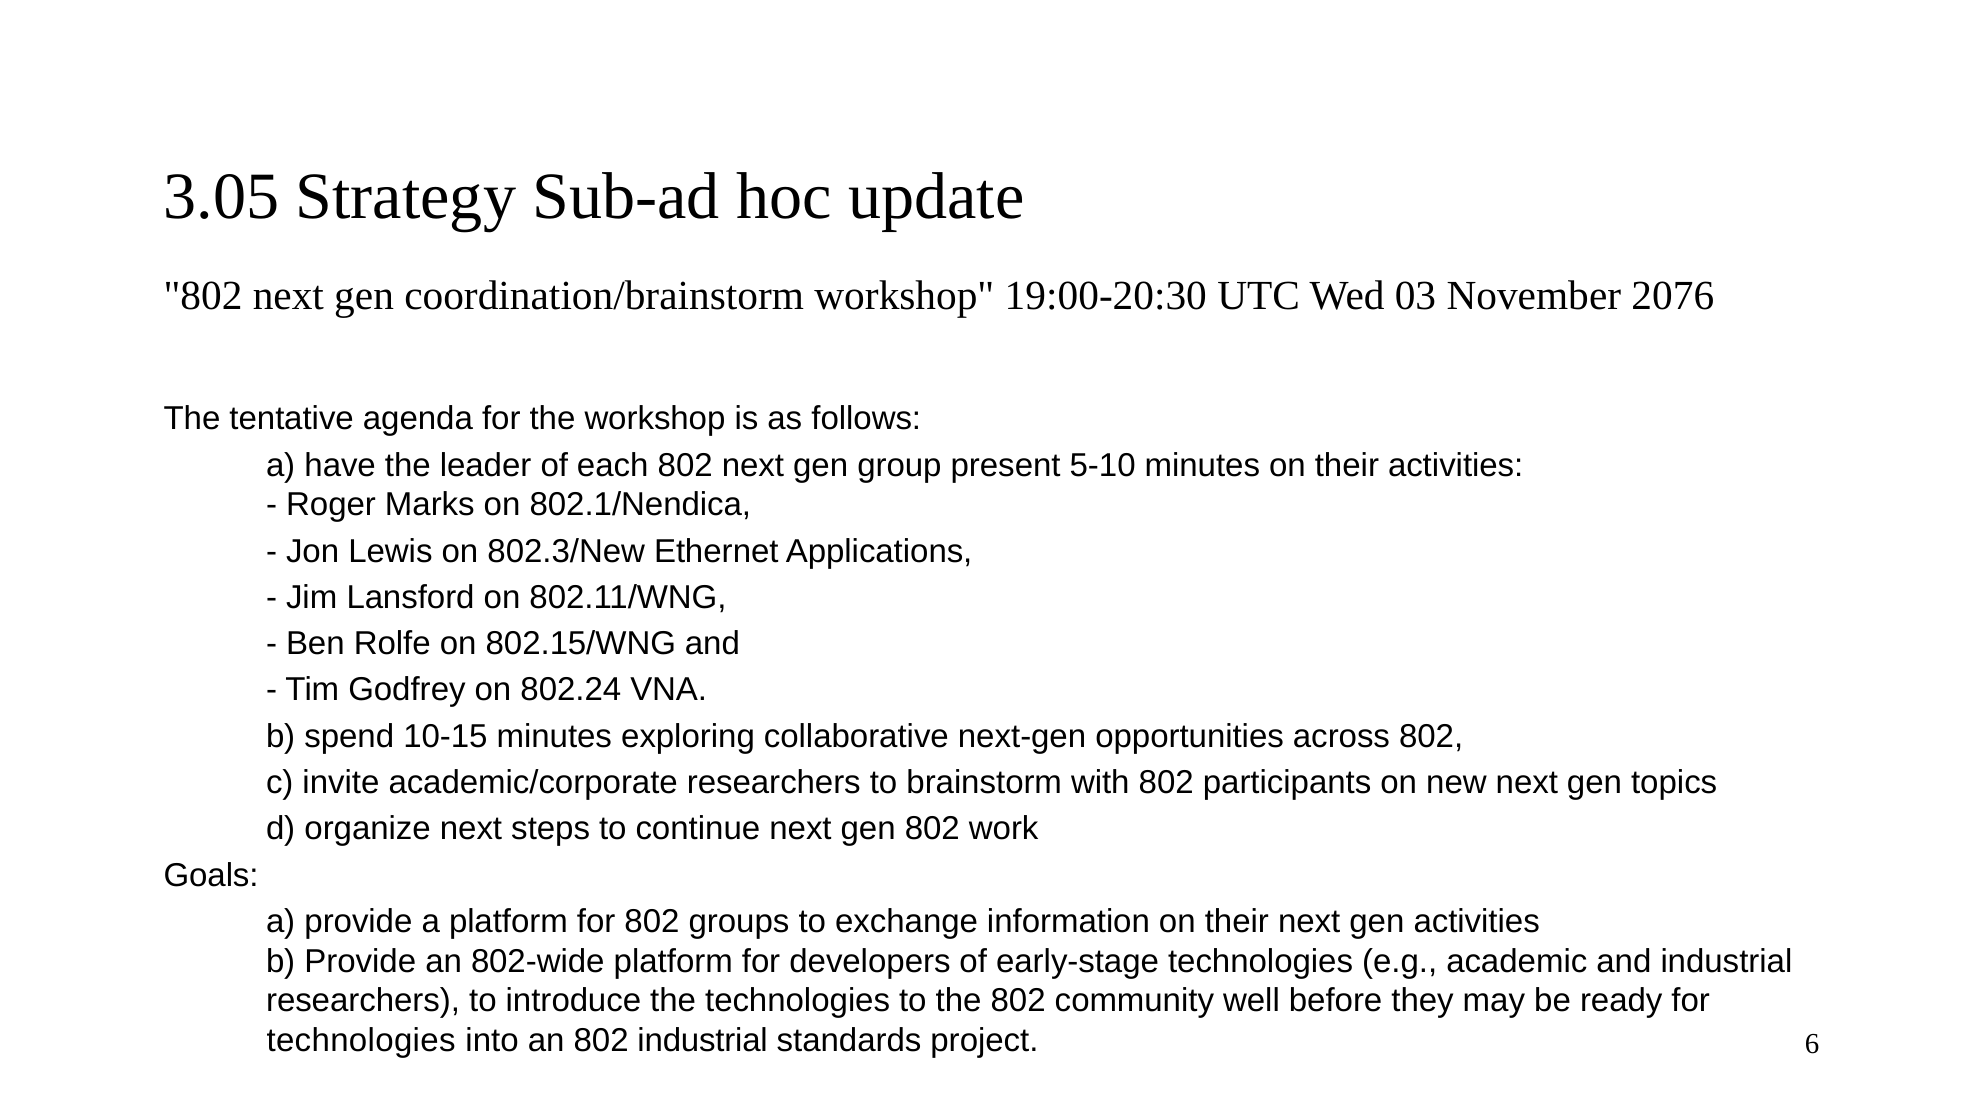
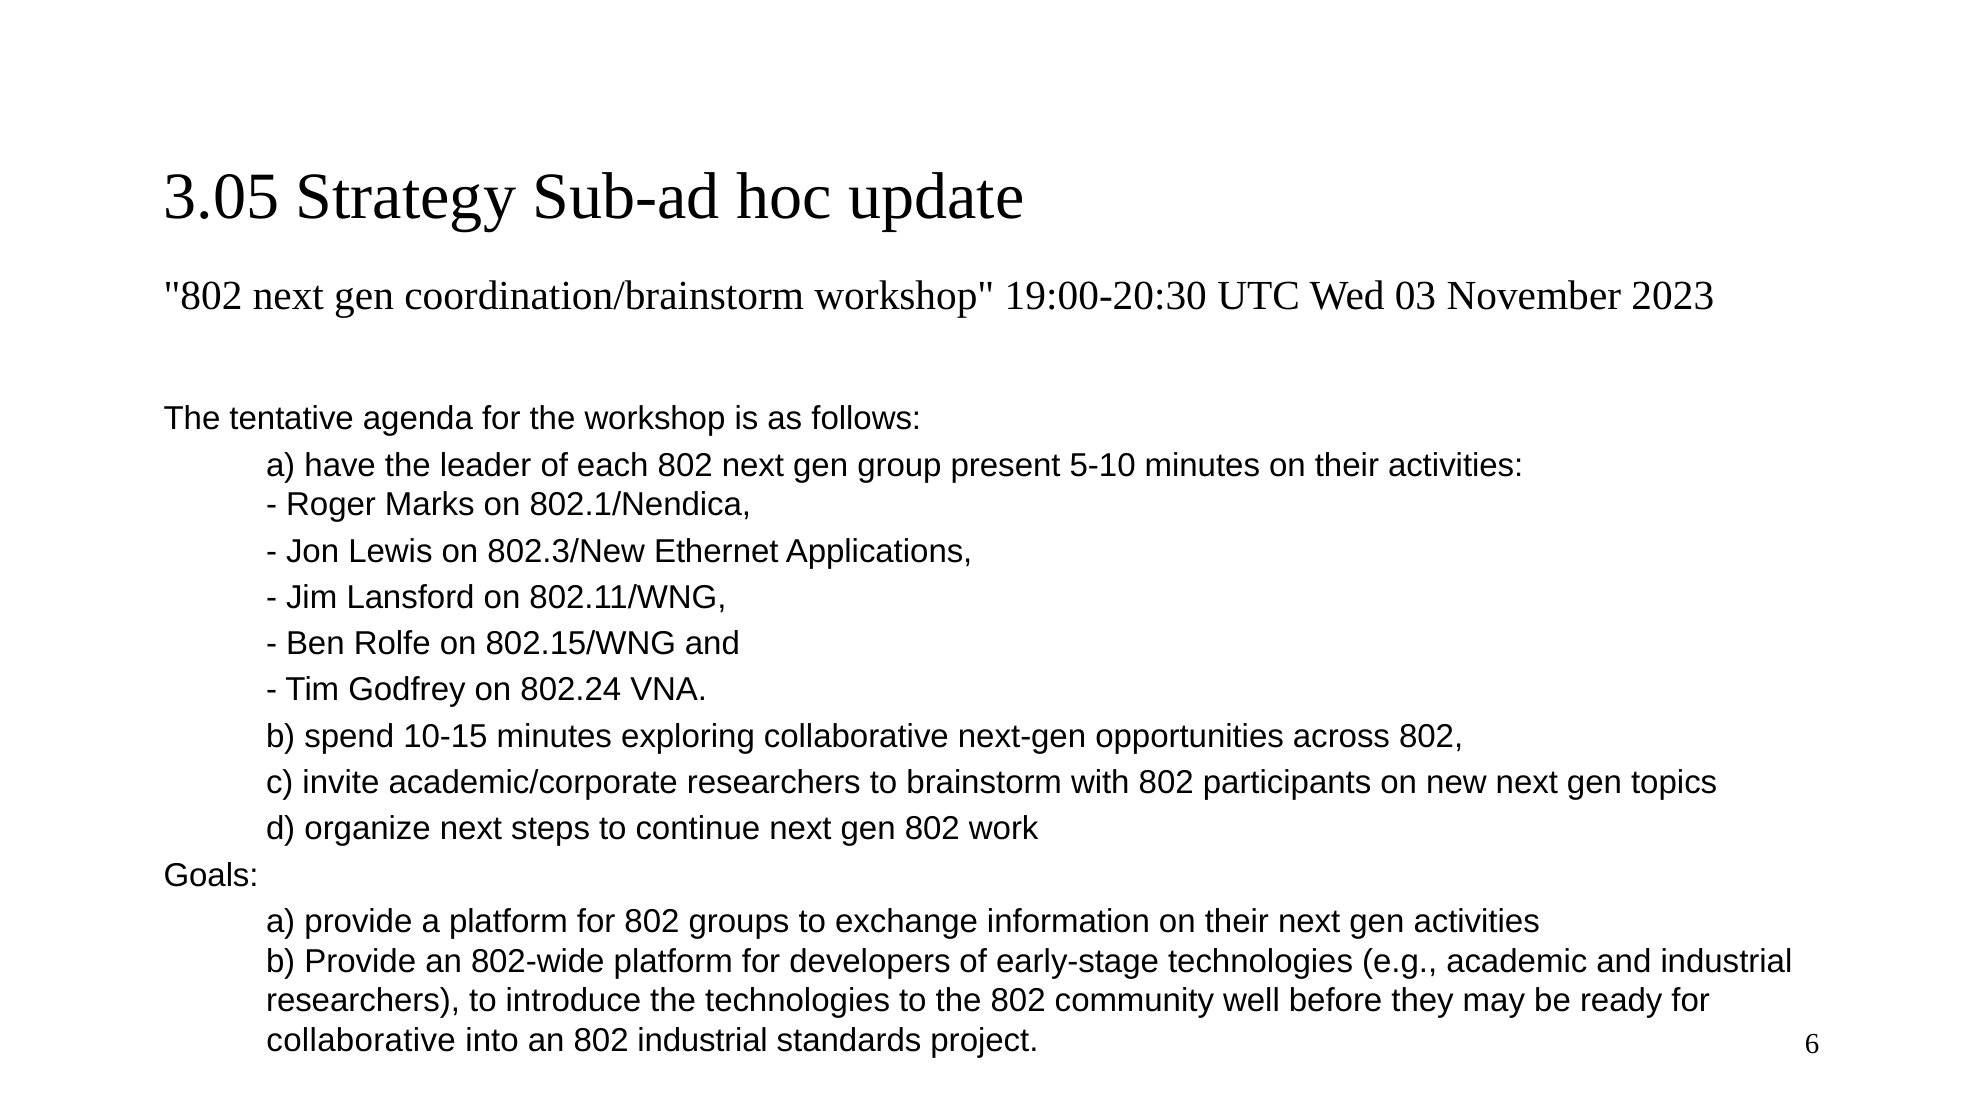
2076: 2076 -> 2023 (1673, 295)
technologies: technologies -> collaborative (361, 1040)
